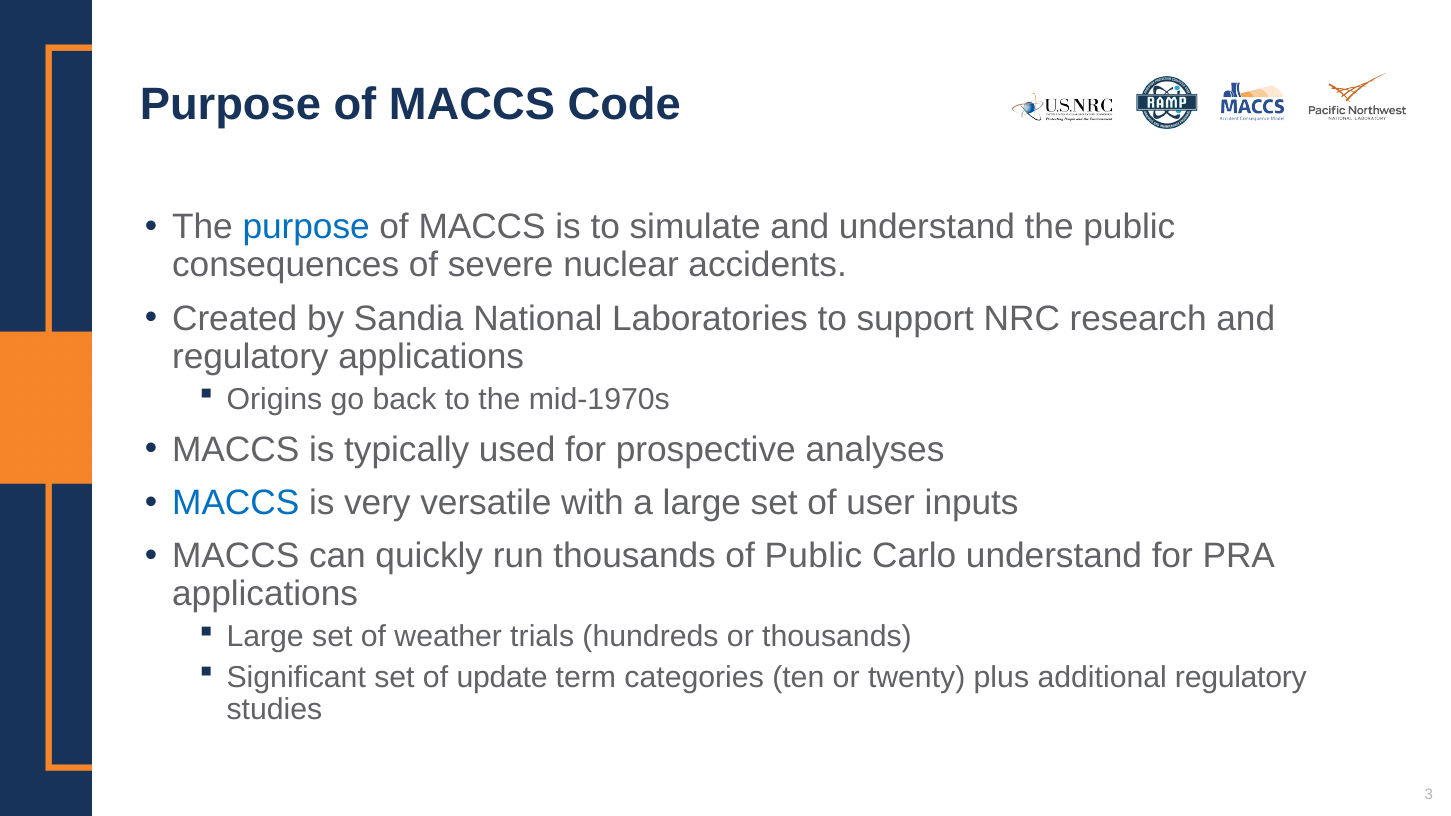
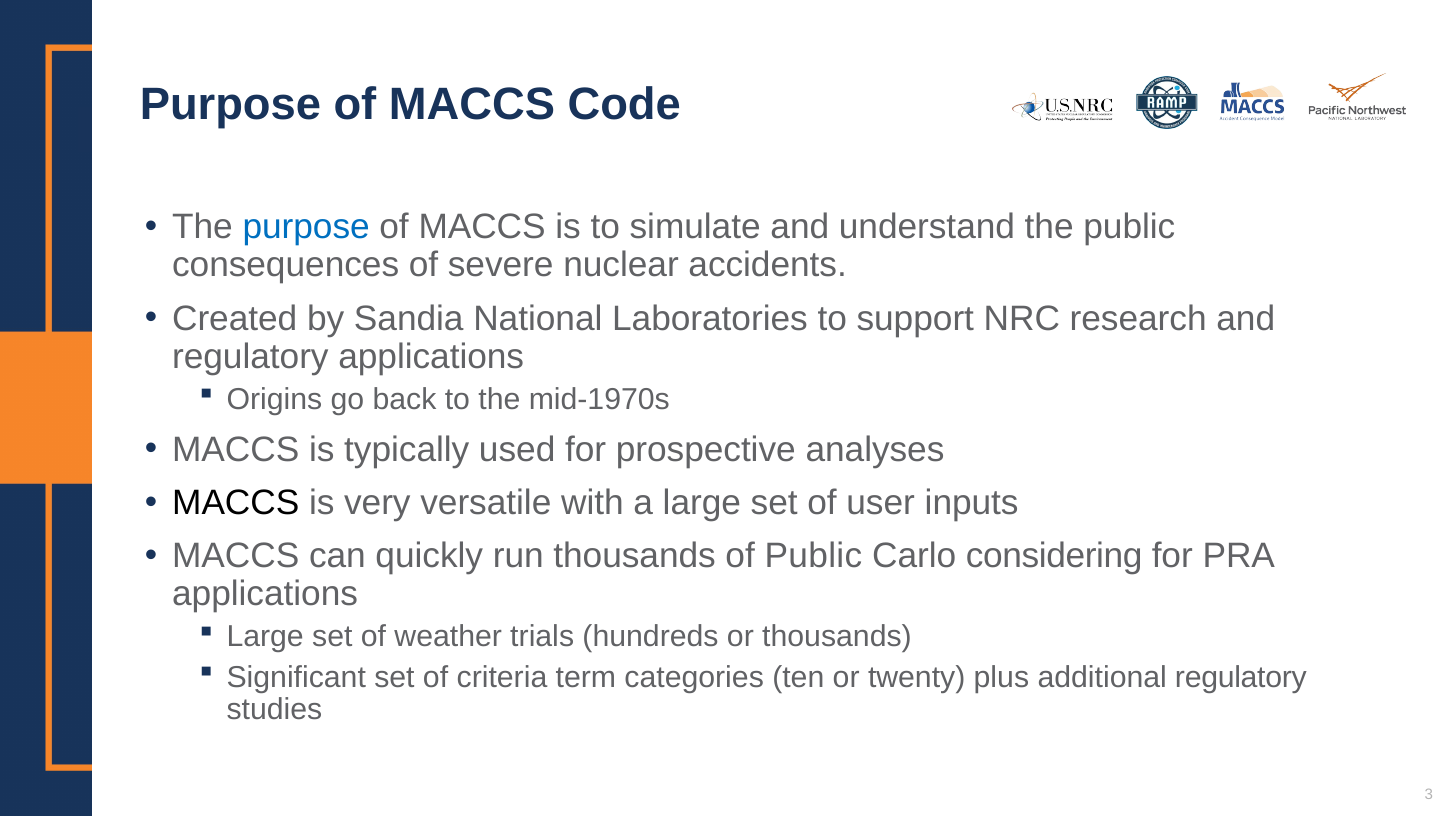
MACCS colour: blue -> black (236, 503)
Carlo understand: understand -> considering (1054, 556)
update: update -> criteria (502, 677)
